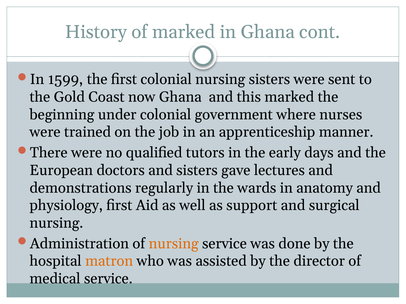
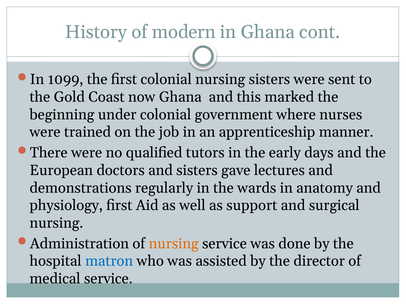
of marked: marked -> modern (184, 32)
1599: 1599 -> 1099 (66, 80)
matron colour: orange -> blue (109, 262)
